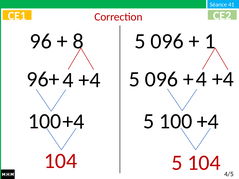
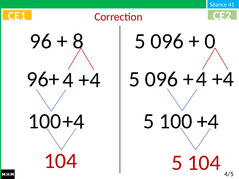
1: 1 -> 0 (210, 41)
